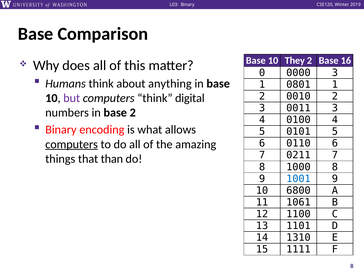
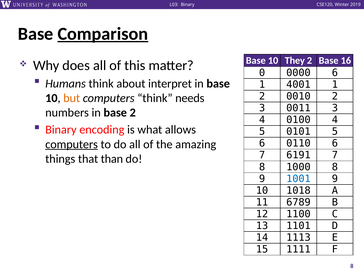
Comparison underline: none -> present (103, 34)
0000 3: 3 -> 6 (335, 73)
anything: anything -> interpret (170, 84)
0801: 0801 -> 4001 (298, 84)
but colour: purple -> orange (72, 98)
digital: digital -> needs (190, 98)
0211: 0211 -> 6191 (298, 155)
6800: 6800 -> 1018 (298, 190)
1061: 1061 -> 6789 (298, 202)
1310: 1310 -> 1113 (298, 238)
